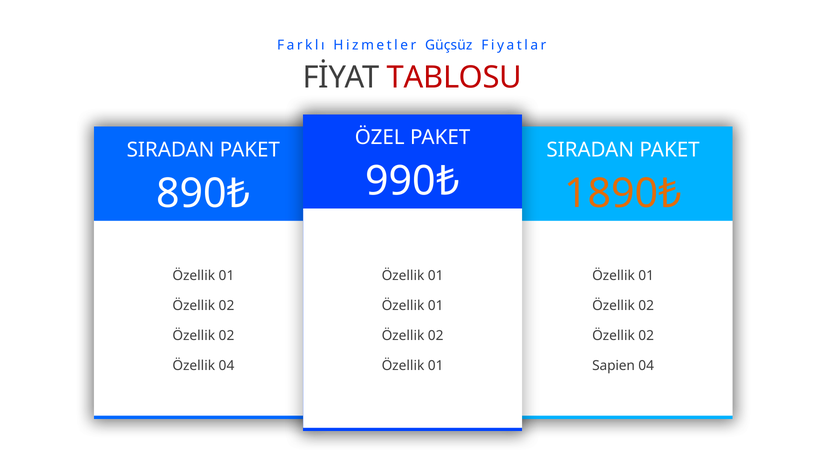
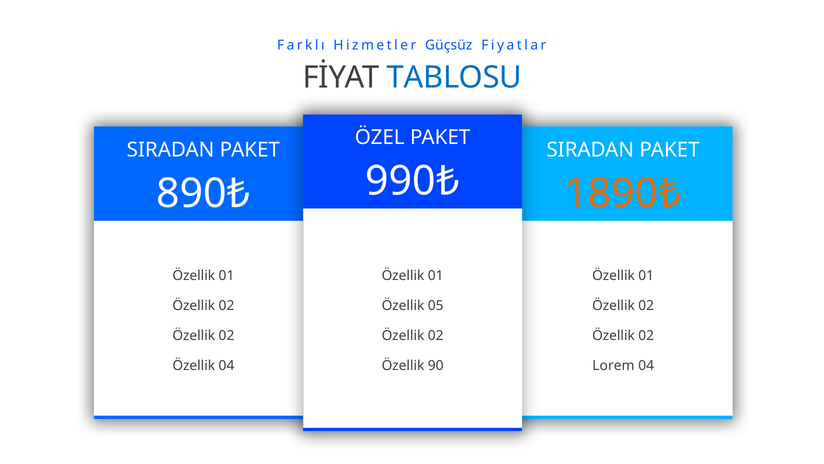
TABLOSU colour: red -> blue (455, 77)
01: 01 -> 05 (436, 305)
01: 01 -> 90 (436, 366)
Sapien: Sapien -> Lorem (613, 366)
